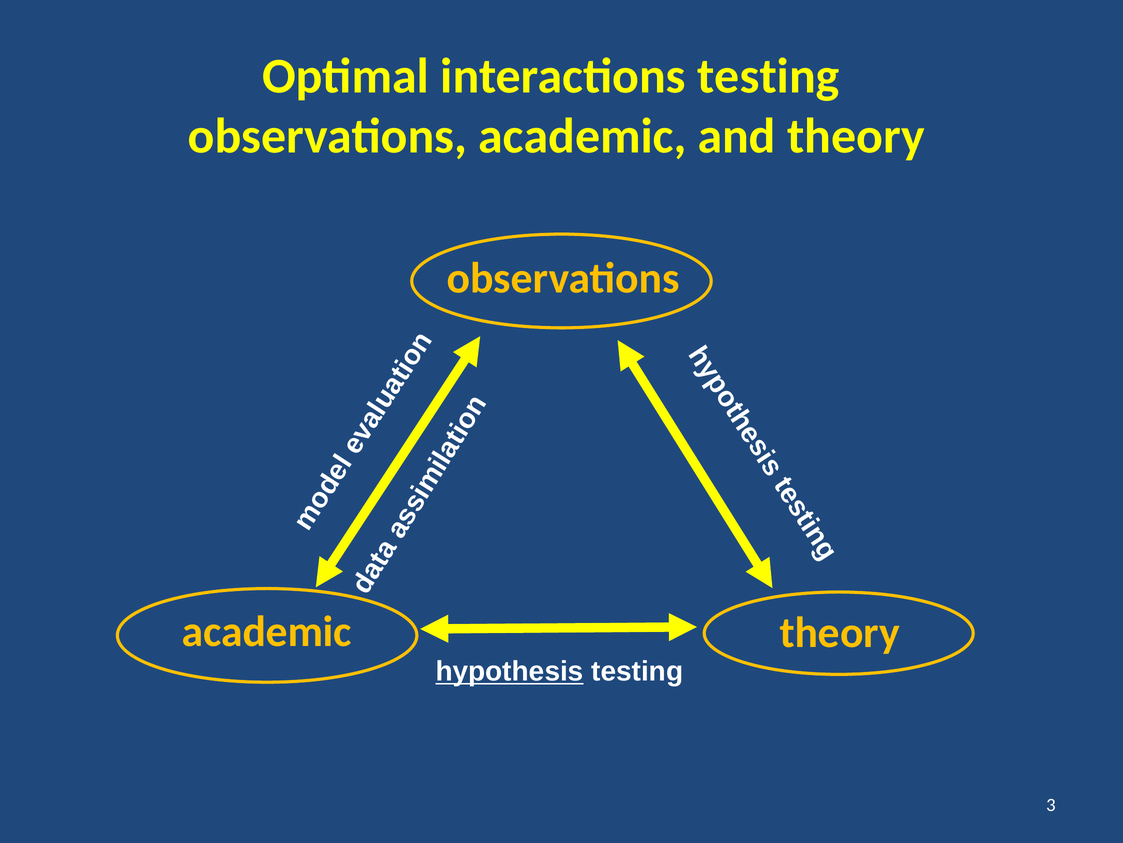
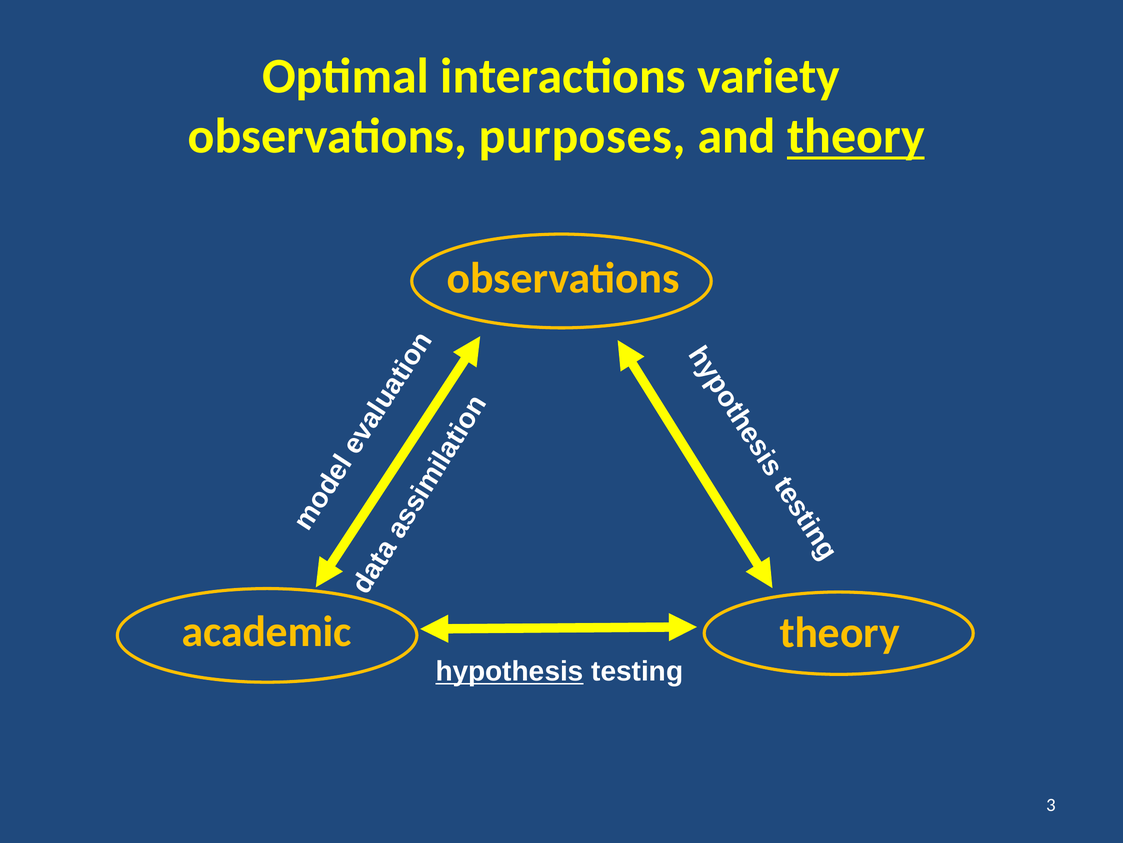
interactions testing: testing -> variety (769, 76)
academic: academic -> purposes (582, 136)
theory underline: none -> present (856, 136)
